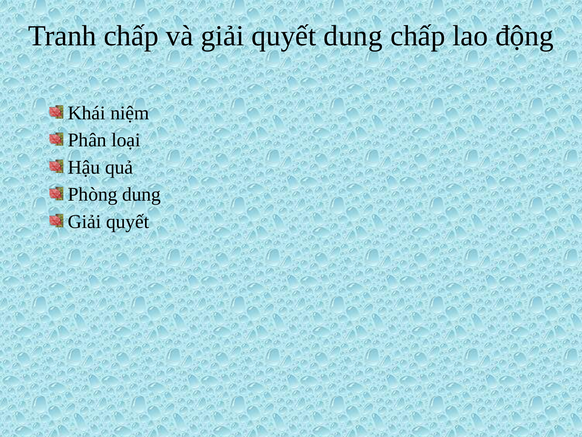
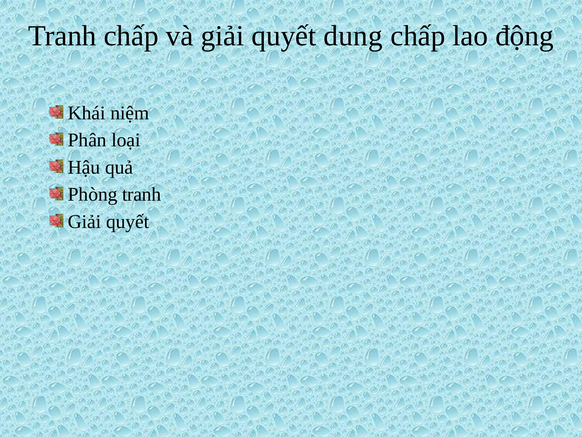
Phòng dung: dung -> tranh (142, 194)
